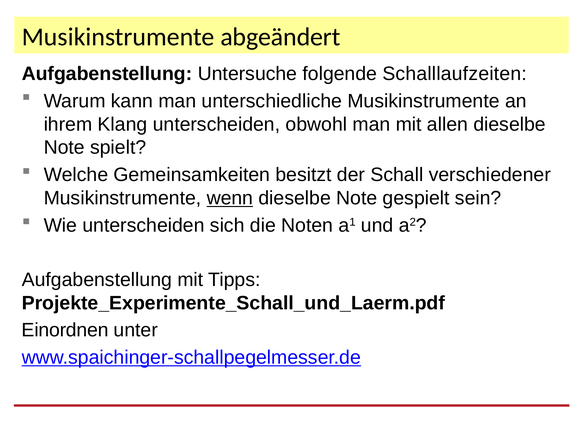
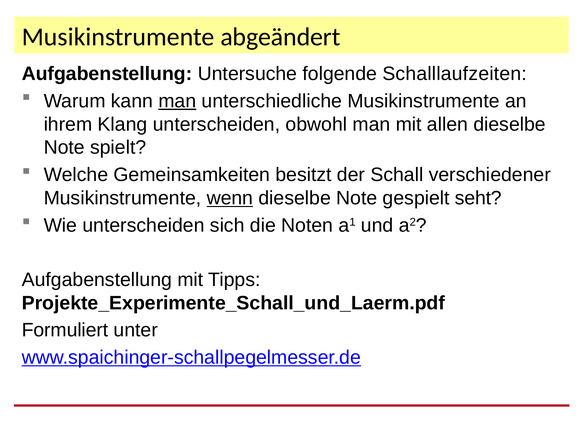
man underline: none -> present (177, 101)
sein: sein -> seht (478, 198)
Einordnen: Einordnen -> Formuliert (65, 330)
